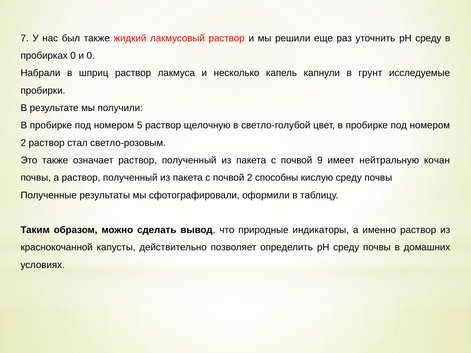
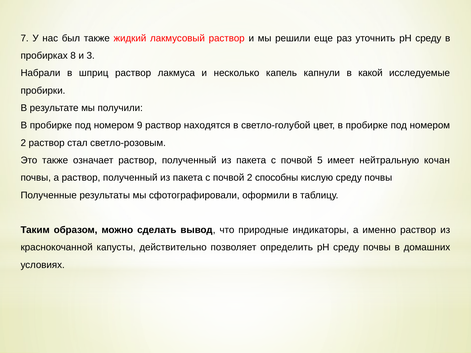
пробирках 0: 0 -> 8 (73, 56)
и 0: 0 -> 3 (91, 56)
грунт: грунт -> какой (370, 73)
5: 5 -> 9 (140, 125)
щелочную: щелочную -> находятся (207, 125)
9: 9 -> 5 (320, 160)
